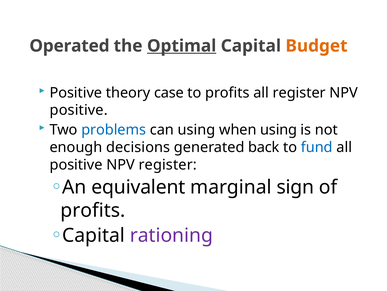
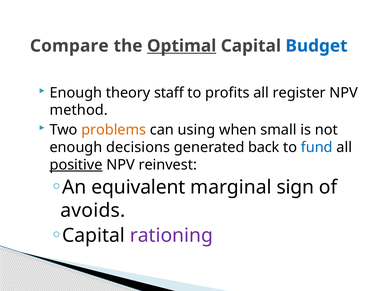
Operated: Operated -> Compare (69, 46)
Budget colour: orange -> blue (317, 46)
Positive: Positive -> Enough (76, 92)
case: case -> staff (169, 92)
positive: positive -> method (79, 110)
problems colour: blue -> orange (114, 129)
when using: using -> small (279, 129)
positive underline: none -> present (76, 164)
NPV register: register -> reinvest (168, 164)
profits: profits -> avoids (93, 210)
